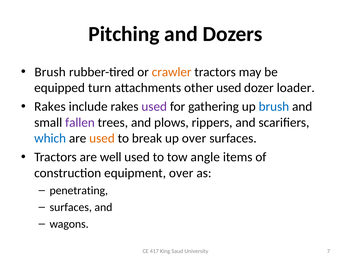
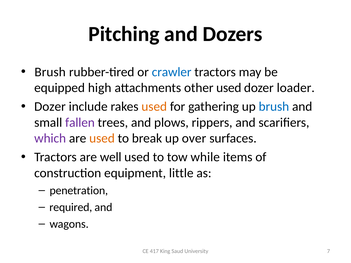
crawler colour: orange -> blue (172, 72)
turn: turn -> high (100, 88)
Rakes: Rakes -> Dozer (50, 107)
used colour: purple -> orange (154, 107)
which colour: blue -> purple (50, 138)
angle: angle -> while (205, 157)
equipment over: over -> little (181, 173)
penetrating: penetrating -> penetration (79, 191)
surfaces: surfaces -> required (71, 207)
